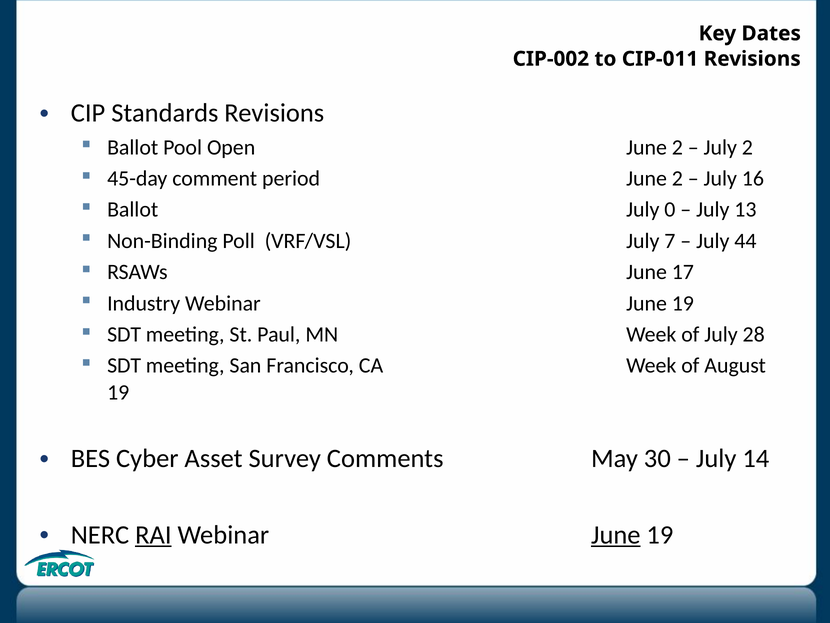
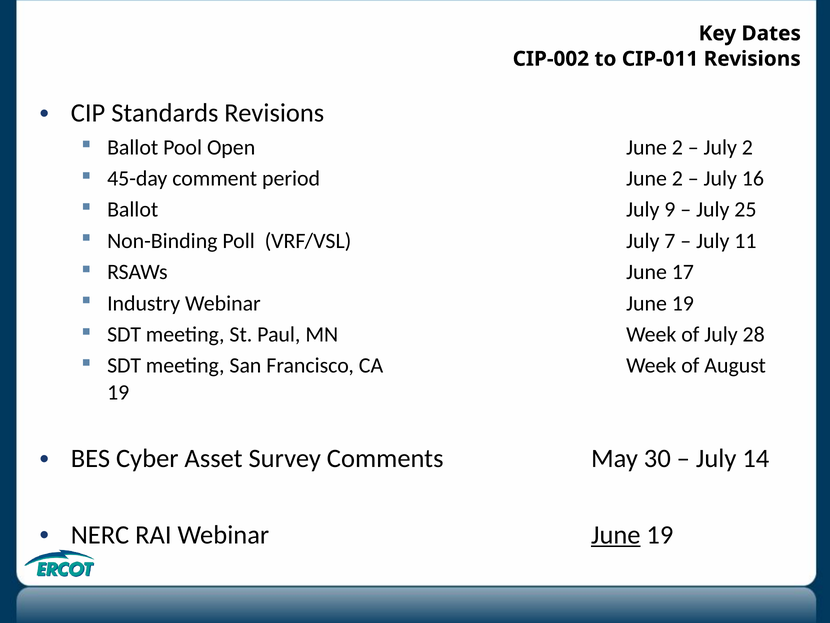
0: 0 -> 9 (670, 210)
13: 13 -> 25 (745, 210)
44: 44 -> 11 (745, 241)
RAI underline: present -> none (153, 534)
